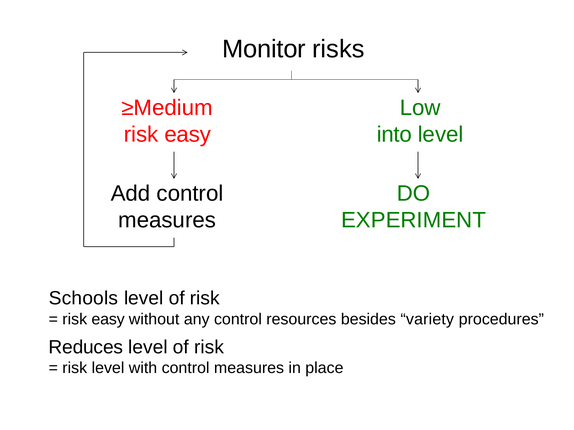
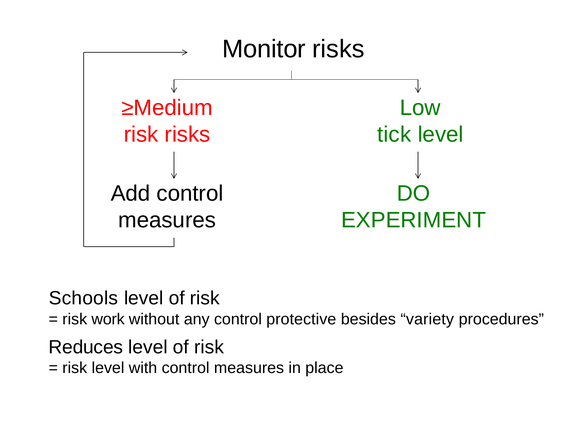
easy: easy -> risks (188, 135)
into: into -> tick (394, 135)
easy: easy -> work (108, 319)
resources: resources -> protective (301, 319)
